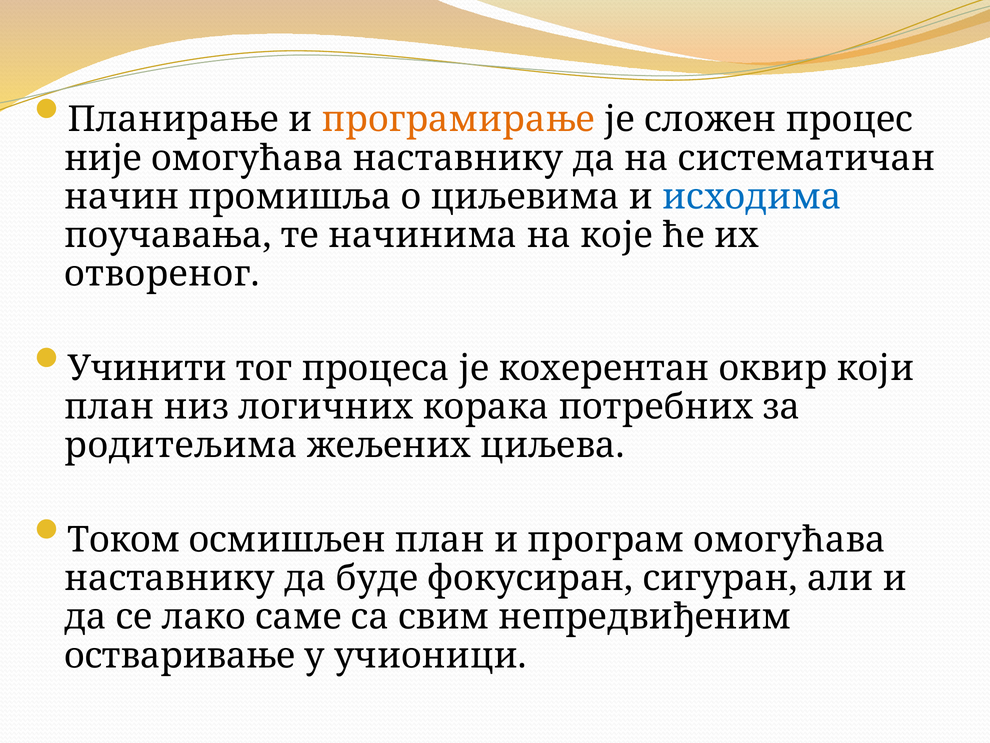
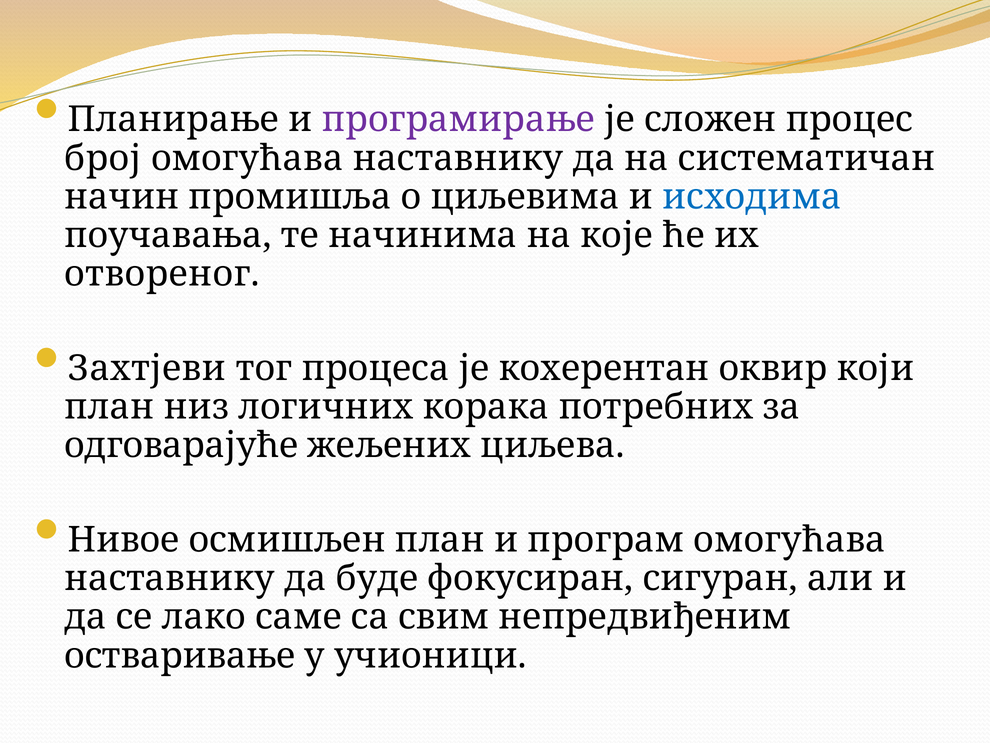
програмирање colour: orange -> purple (458, 120)
није: није -> број (103, 158)
Учинити: Учинити -> Захтјеви (147, 368)
родитељима: родитељима -> одговарајуће (181, 445)
Током: Током -> Нивое (124, 540)
